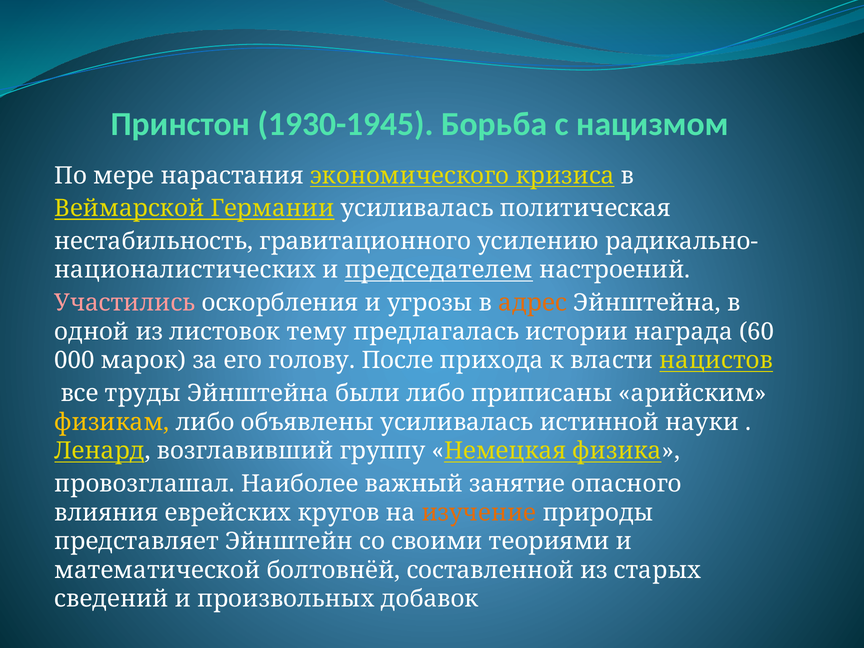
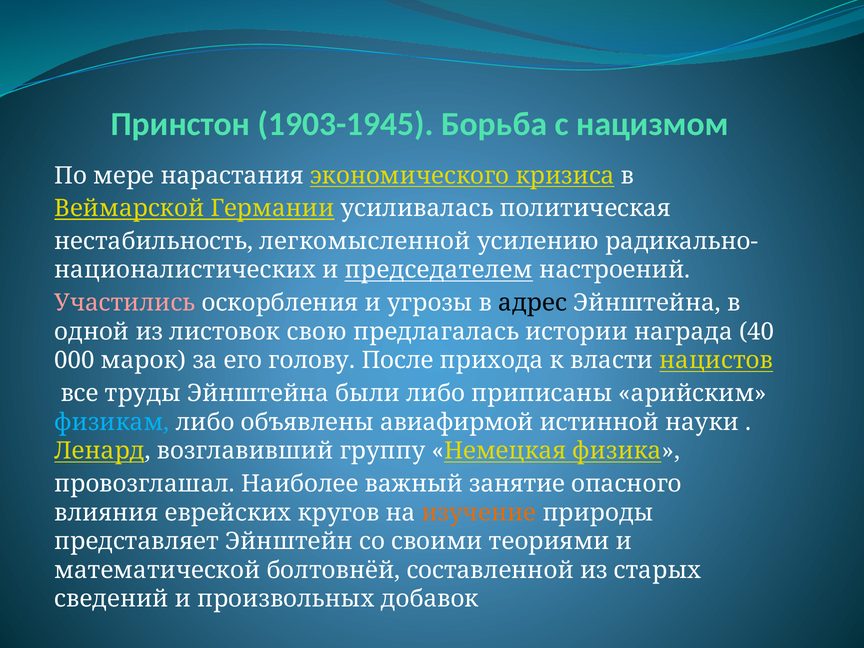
1930-1945: 1930-1945 -> 1903-1945 (346, 124)
гравитационного: гравитационного -> легкомысленной (365, 241)
адрес colour: orange -> black (533, 303)
тему: тему -> свою (317, 332)
60: 60 -> 40 (757, 332)
физикам colour: yellow -> light blue (112, 422)
объявлены усиливалась: усиливалась -> авиафирмой (457, 422)
